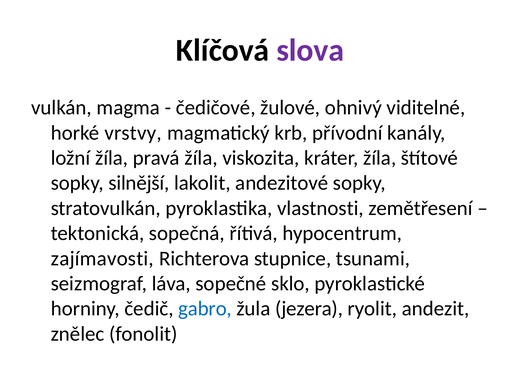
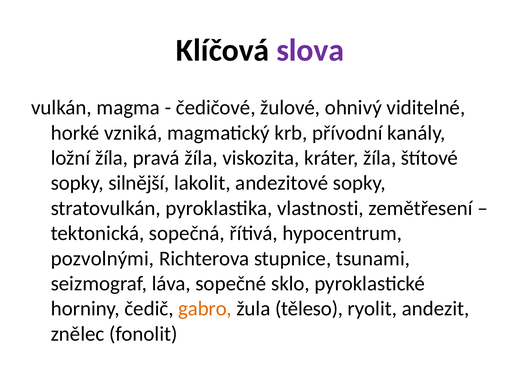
vrstvy: vrstvy -> vzniká (133, 133)
zajímavosti: zajímavosti -> pozvolnými (102, 258)
gabro colour: blue -> orange (205, 309)
jezera: jezera -> těleso (309, 309)
